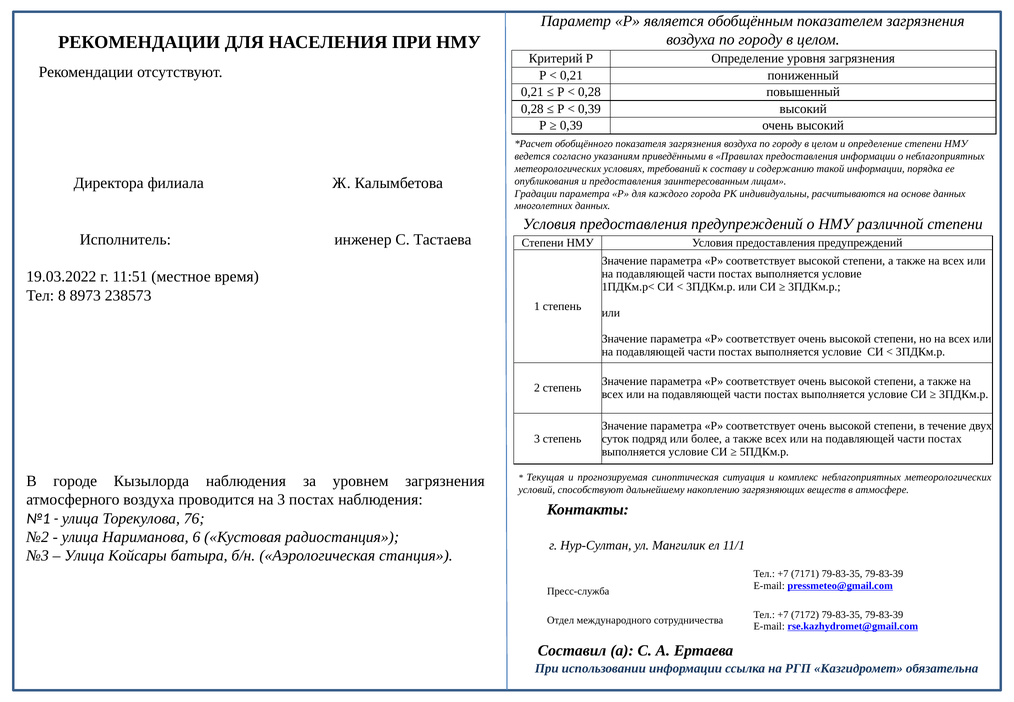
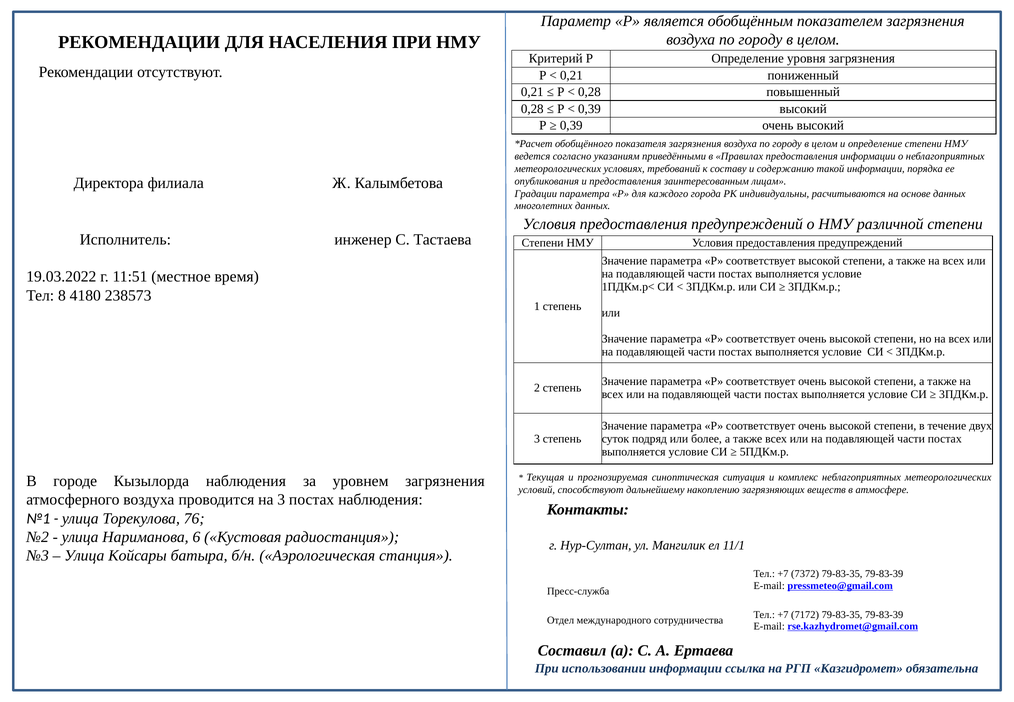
8973: 8973 -> 4180 (85, 296)
7171: 7171 -> 7372 (805, 574)
